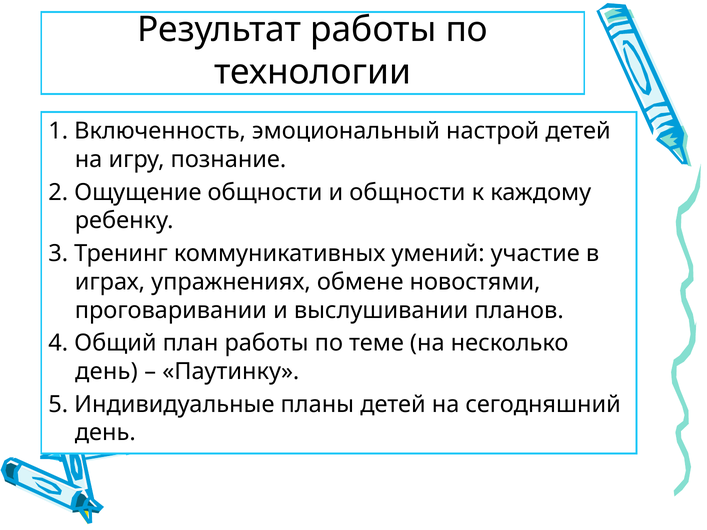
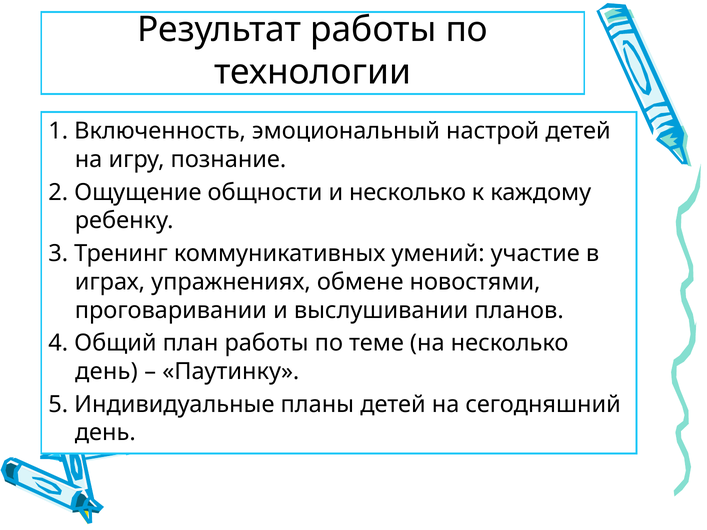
и общности: общности -> несколько (408, 193)
